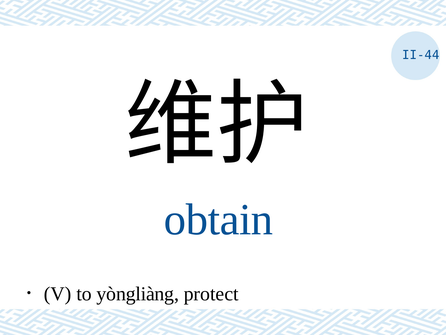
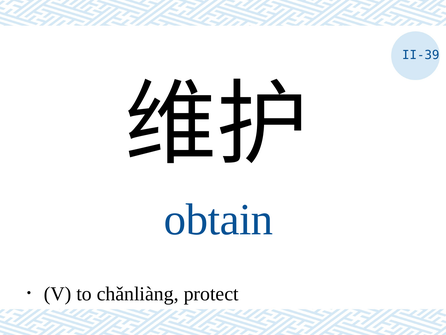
II-44: II-44 -> II-39 (421, 55)
yòngliàng: yòngliàng -> chǎnliàng (138, 293)
